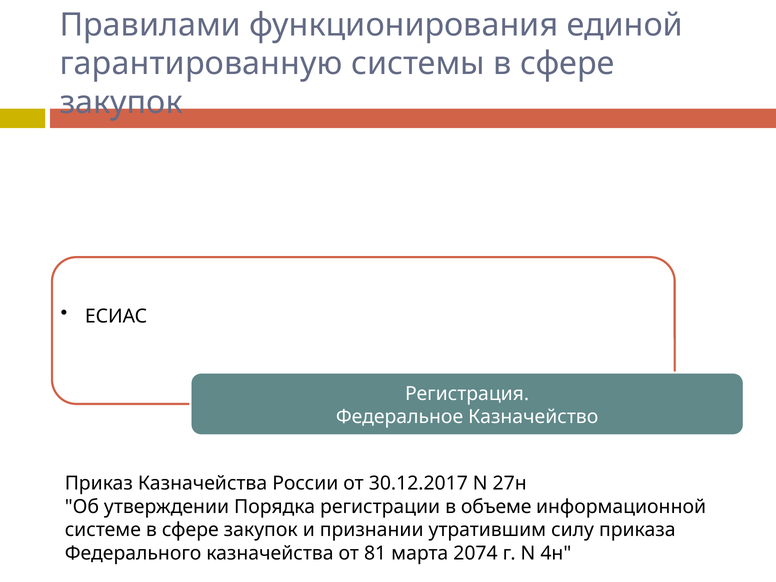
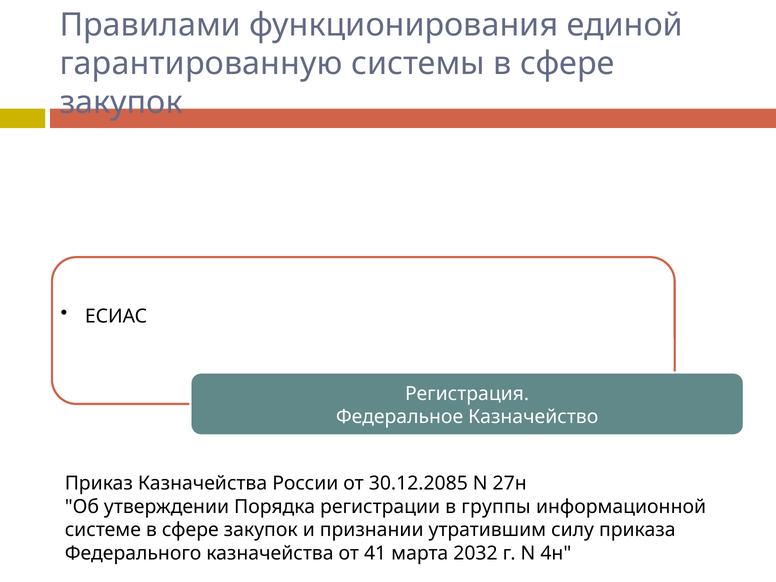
30.12.2017: 30.12.2017 -> 30.12.2085 (418, 483)
объеме: объеме -> группы (496, 507)
81: 81 -> 41 (375, 553)
2074: 2074 -> 2032 (475, 553)
